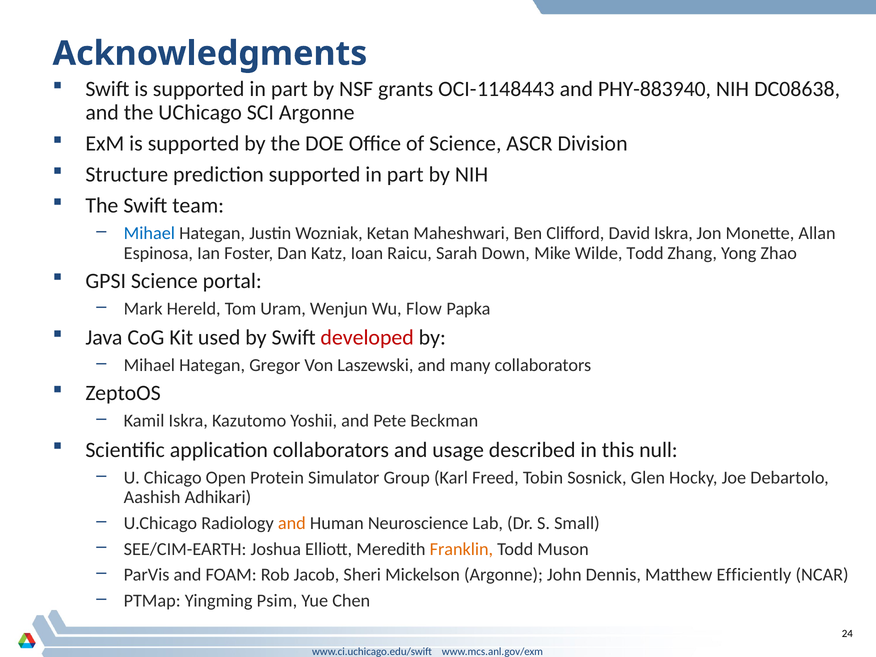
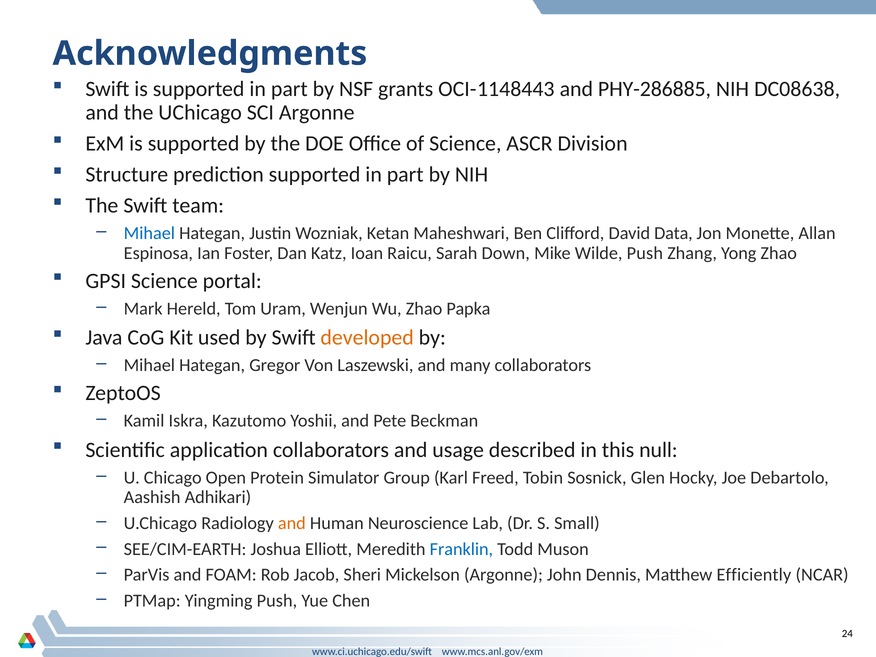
PHY-883940: PHY-883940 -> PHY-286885 (654, 89)
David Iskra: Iskra -> Data (673, 233)
Wilde Todd: Todd -> Push (645, 253)
Wu Flow: Flow -> Zhao (424, 309)
developed colour: red -> orange (367, 338)
Franklin colour: orange -> blue (461, 549)
Yingming Psim: Psim -> Push (277, 601)
